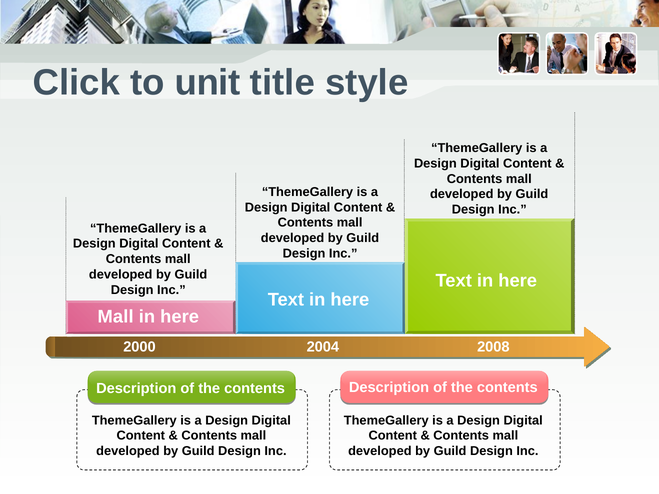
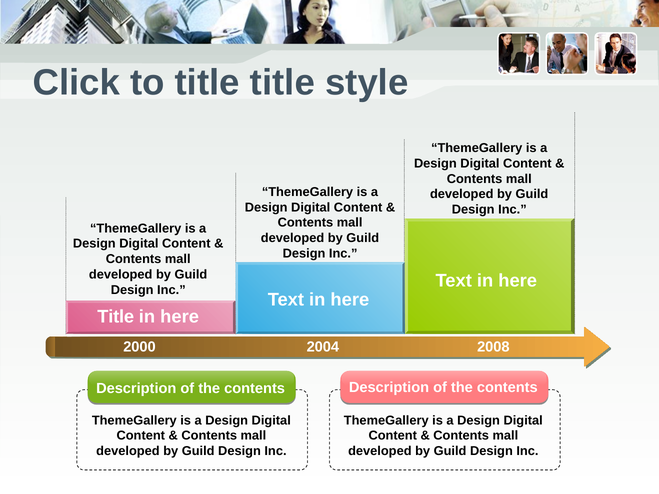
to unit: unit -> title (207, 83)
Mall: Mall -> Title (116, 317)
